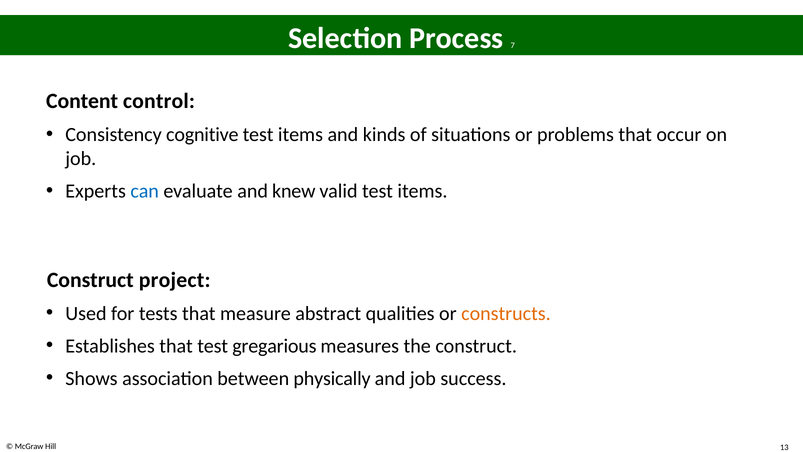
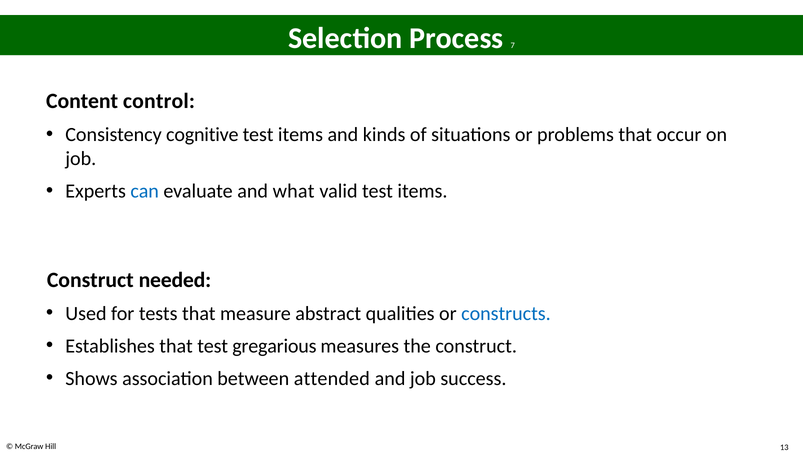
knew: knew -> what (294, 191)
project: project -> needed (175, 280)
constructs colour: orange -> blue (506, 313)
physically: physically -> attended (332, 378)
